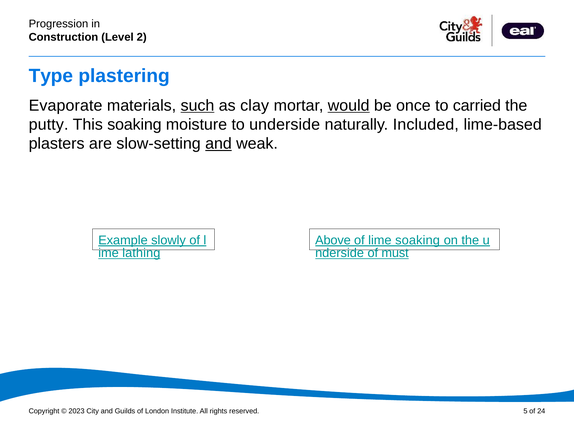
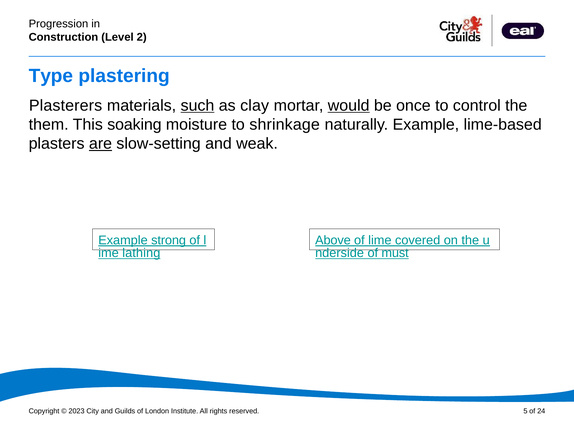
Evaporate: Evaporate -> Plasterers (66, 106)
carried: carried -> control (477, 106)
putty: putty -> them (49, 125)
underside: underside -> shrinkage (285, 125)
naturally Included: Included -> Example (426, 125)
are underline: none -> present (100, 144)
and underline: present -> none (218, 144)
slowly: slowly -> strong (169, 240)
lime soaking: soaking -> covered (418, 240)
